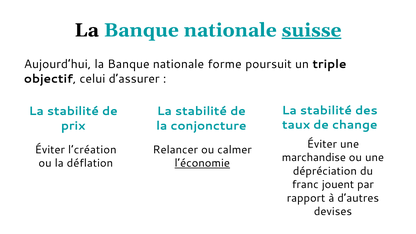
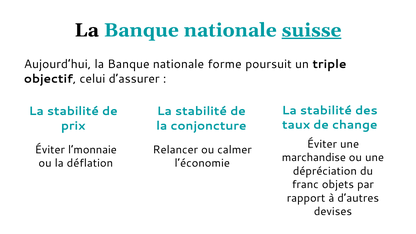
l’création: l’création -> l’monnaie (92, 150)
l’économie underline: present -> none (202, 163)
jouent: jouent -> objets (338, 185)
